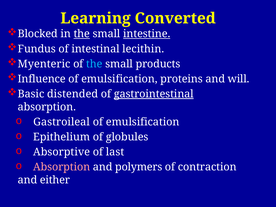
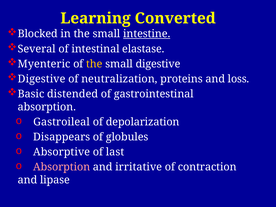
the underline: present -> none (82, 34)
Fundus: Fundus -> Several (37, 49)
lecithin: lecithin -> elastase (143, 49)
the colour: light blue -> yellow (94, 64)
small products: products -> digestive (158, 64)
Influence: Influence -> Digestive (42, 79)
emulsification: emulsification -> neutralization (119, 79)
will: will -> loss (239, 79)
gastrointestinal underline: present -> none (154, 94)
emulsification: emulsification -> depolarization (143, 122)
Epithelium: Epithelium -> Disappears (62, 137)
polymers: polymers -> irritative (139, 167)
either: either -> lipase (55, 180)
